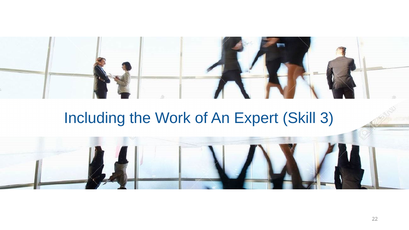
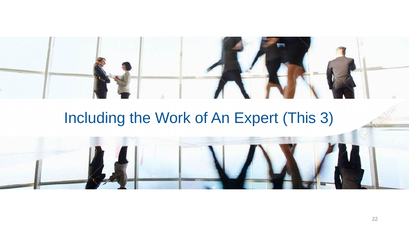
Skill: Skill -> This (299, 118)
